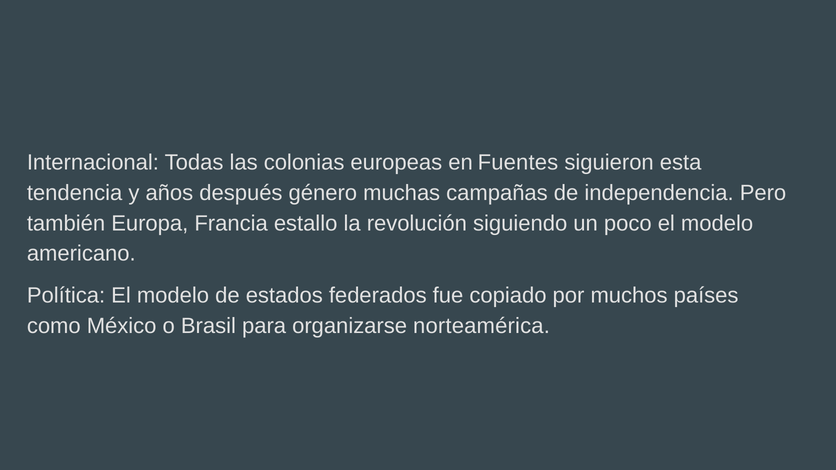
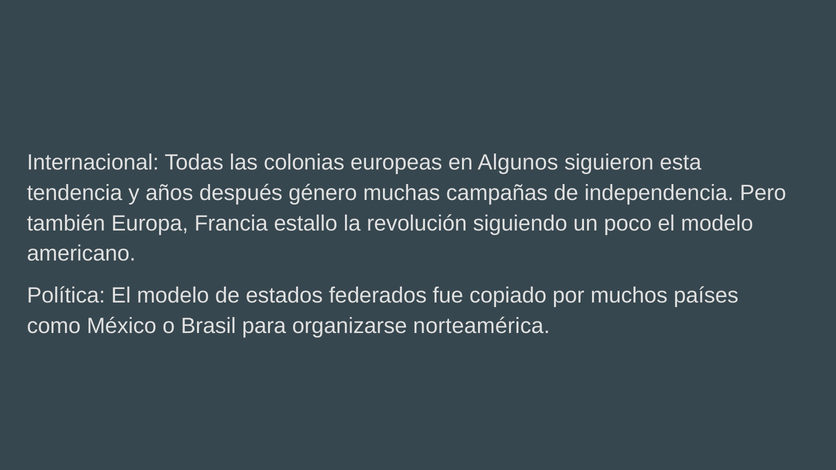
Fuentes: Fuentes -> Algunos (518, 163)
